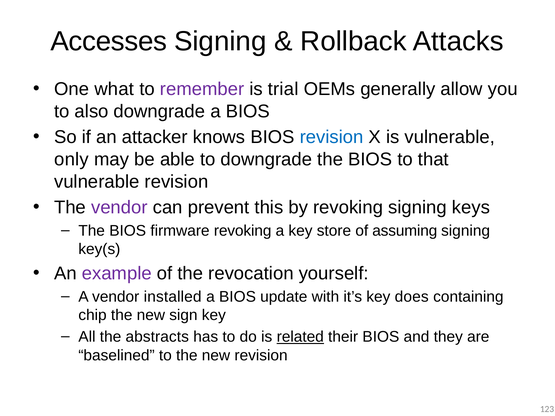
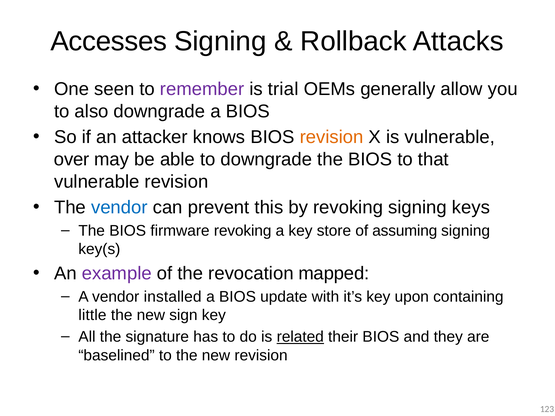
what: what -> seen (114, 89)
revision colour: blue -> orange (332, 137)
only: only -> over (72, 159)
vendor colour: purple -> blue (119, 208)
yourself: yourself -> mapped (334, 274)
does: does -> upon (412, 297)
chip: chip -> little (92, 315)
abstracts: abstracts -> signature (157, 337)
